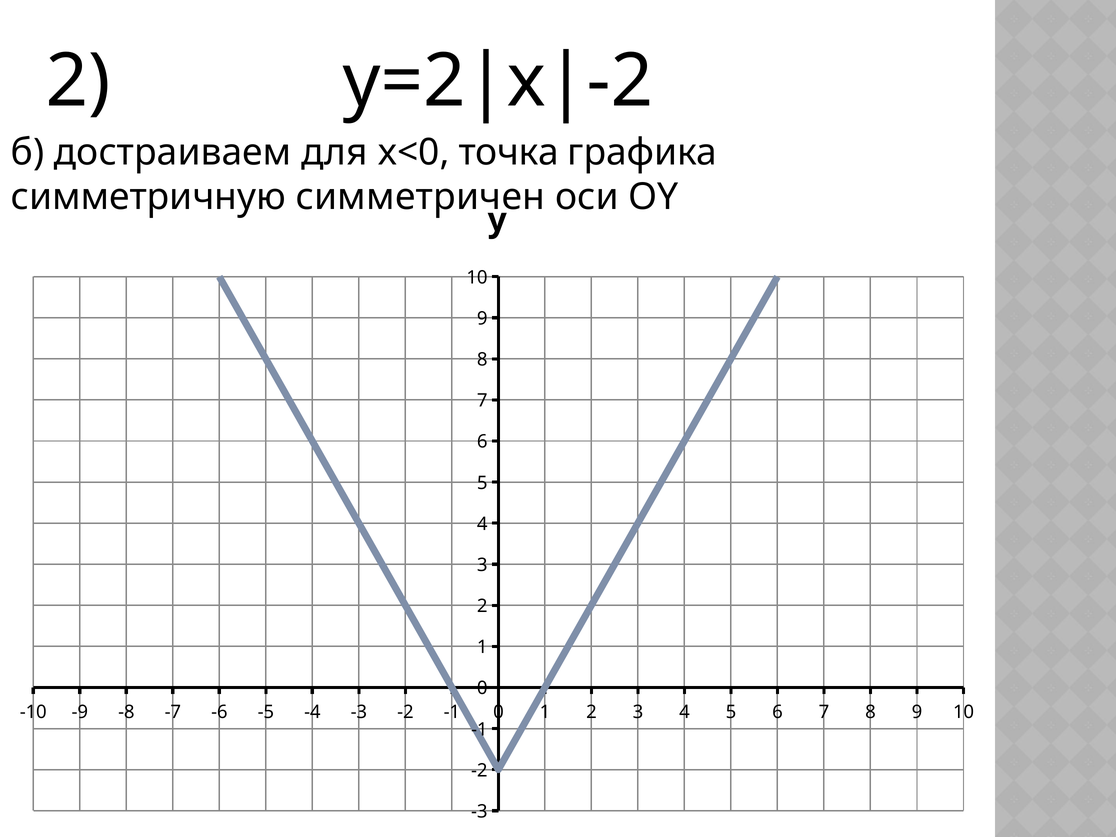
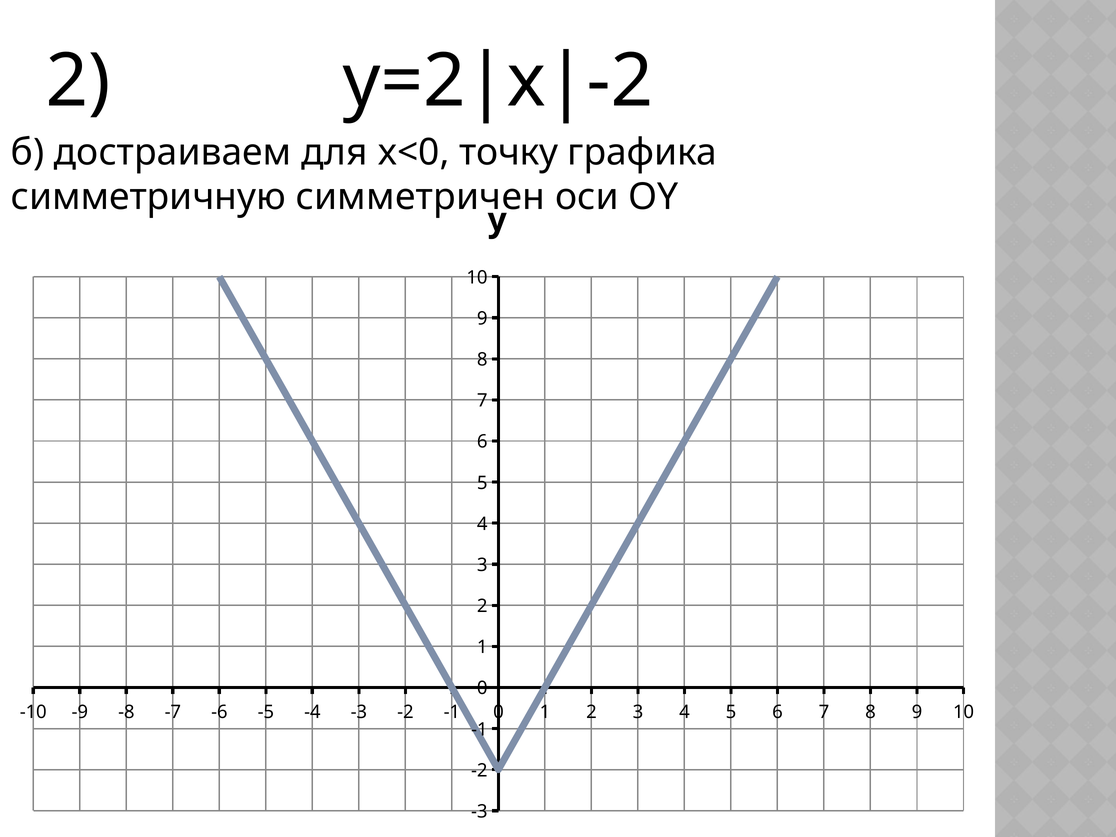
точка: точка -> точку (509, 152)
